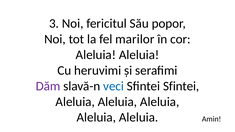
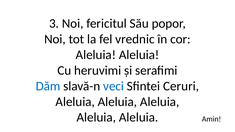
marilor: marilor -> vrednic (135, 39)
Dăm colour: purple -> blue (48, 86)
Sfintei Sfintei: Sfintei -> Ceruri (181, 86)
